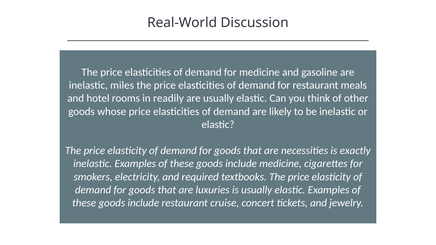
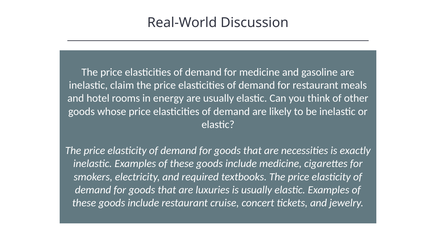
miles: miles -> claim (122, 85)
readily: readily -> energy (168, 98)
